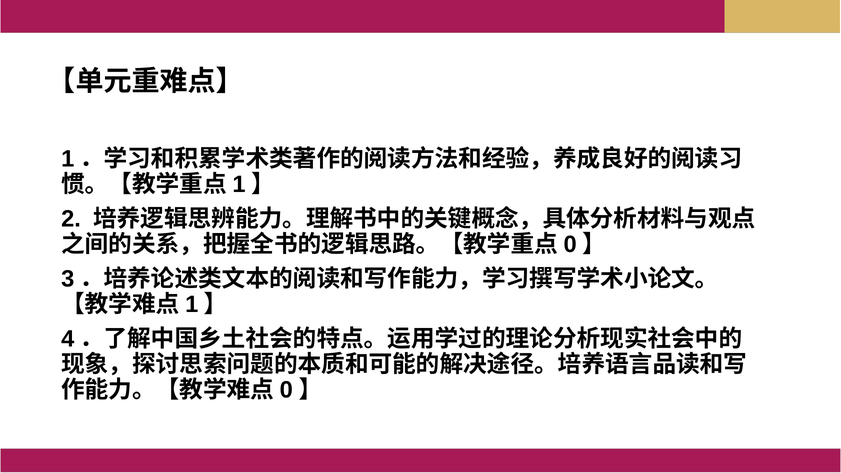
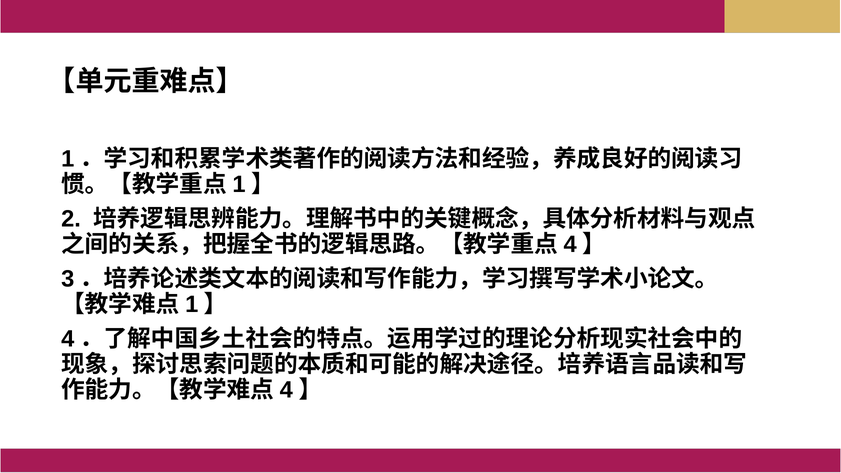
0: 0 -> 4 (570, 245)
0: 0 -> 4 (286, 390)
